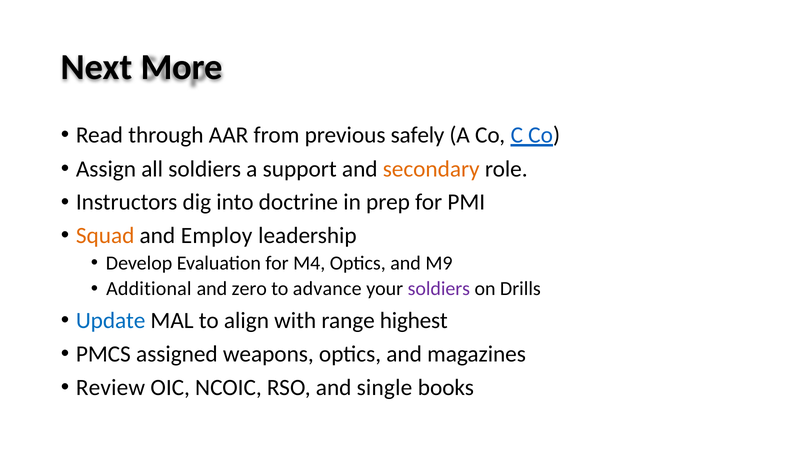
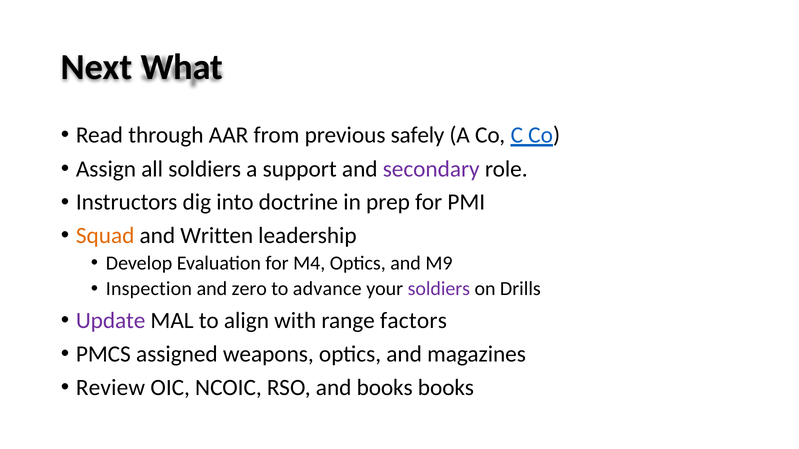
More: More -> What (182, 67)
secondary colour: orange -> purple (431, 169)
Employ: Employ -> Written (217, 236)
Additional: Additional -> Inspection (149, 289)
Update colour: blue -> purple (111, 321)
highest: highest -> factors (414, 321)
and single: single -> books (385, 388)
